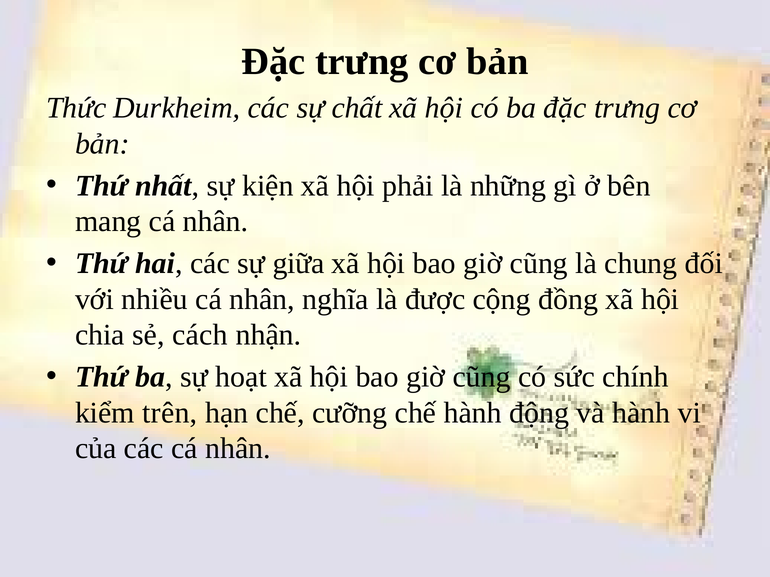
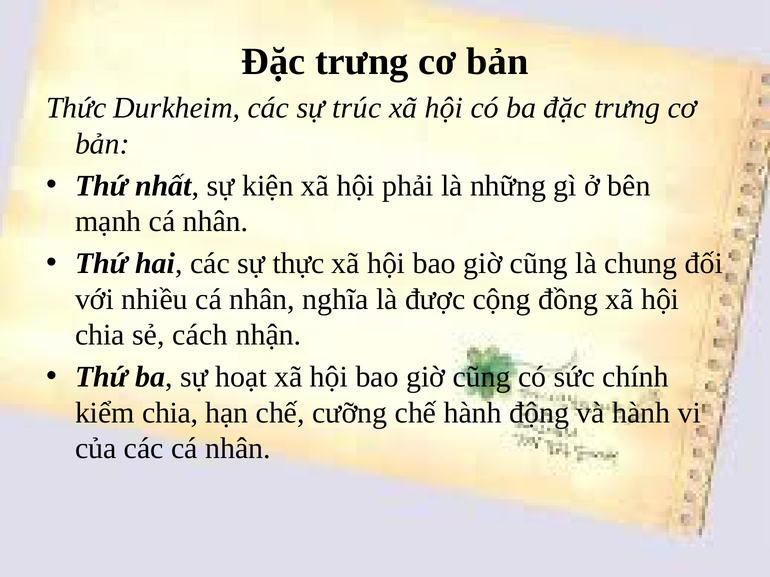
chất: chất -> trúc (357, 108)
mang: mang -> mạnh (108, 222)
giữa: giữa -> thực (298, 264)
kiểm trên: trên -> chia (170, 413)
